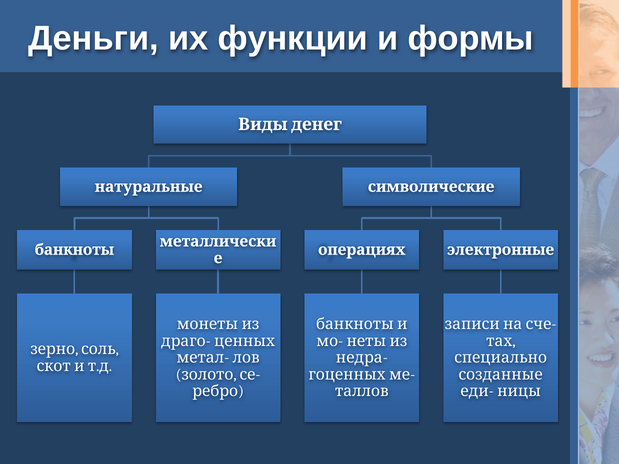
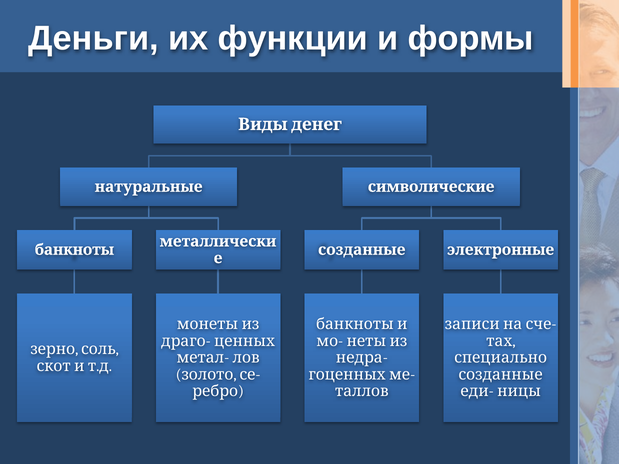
операциях: операциях -> созданные (362, 250)
